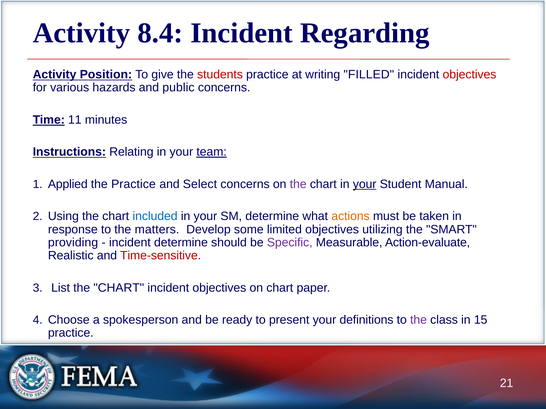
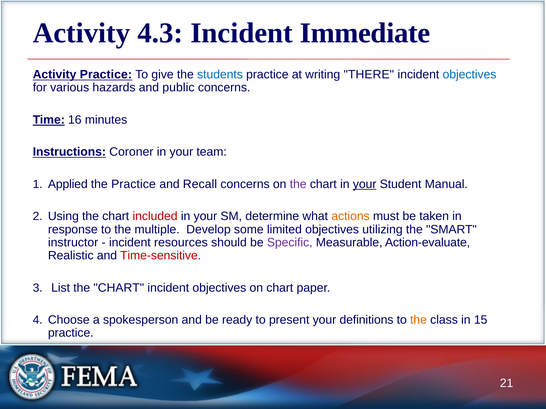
8.4: 8.4 -> 4.3 (160, 33)
Regarding: Regarding -> Immediate (365, 33)
Activity Position: Position -> Practice (106, 75)
students colour: red -> blue (220, 75)
FILLED: FILLED -> THERE (369, 75)
objectives colour: red -> blue (469, 75)
11: 11 -> 16 (75, 120)
Relating: Relating -> Coroner (131, 152)
team underline: present -> none (212, 152)
Select: Select -> Recall (200, 184)
included colour: blue -> red (155, 217)
matters: matters -> multiple (157, 230)
providing: providing -> instructor (73, 243)
incident determine: determine -> resources (181, 243)
the colour: purple -> orange (419, 320)
